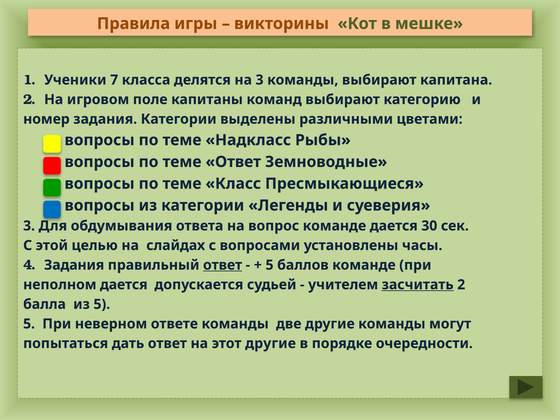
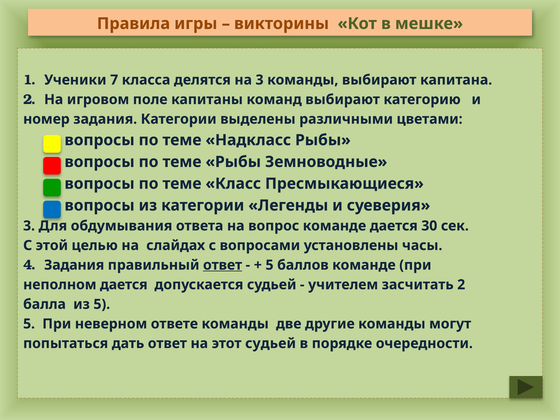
теме Ответ: Ответ -> Рыбы (233, 162)
засчитать underline: present -> none (418, 285)
этот другие: другие -> судьей (271, 343)
